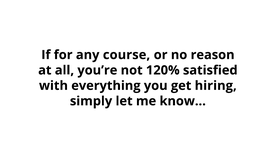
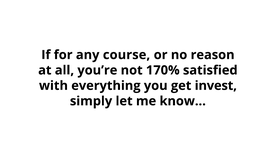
120%: 120% -> 170% (163, 70)
hiring: hiring -> invest (216, 86)
